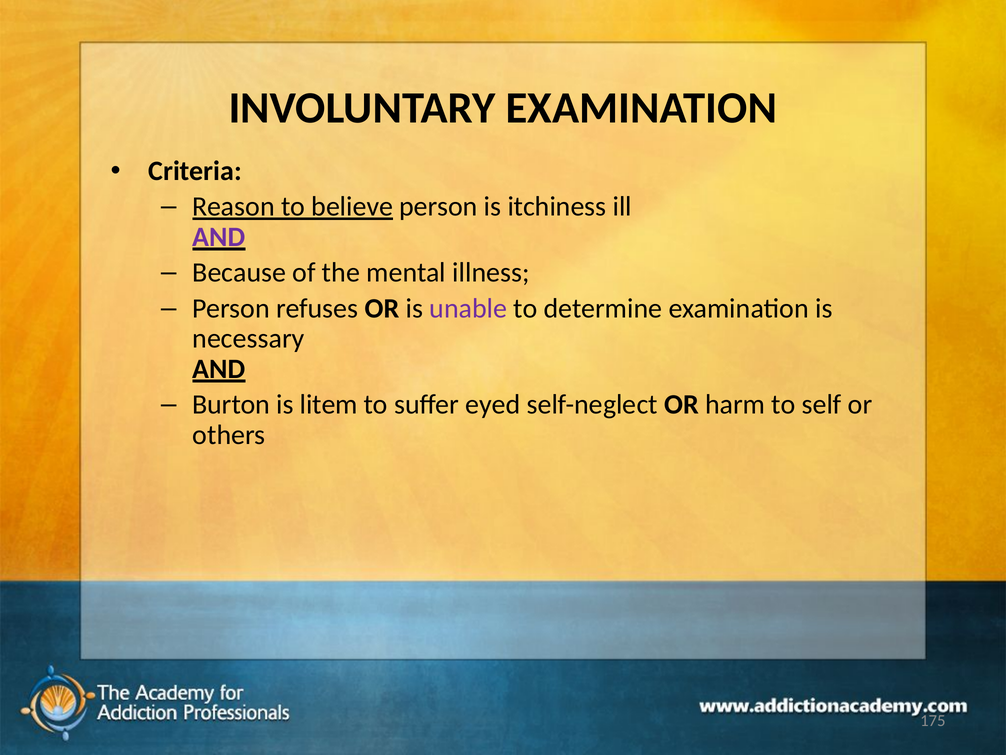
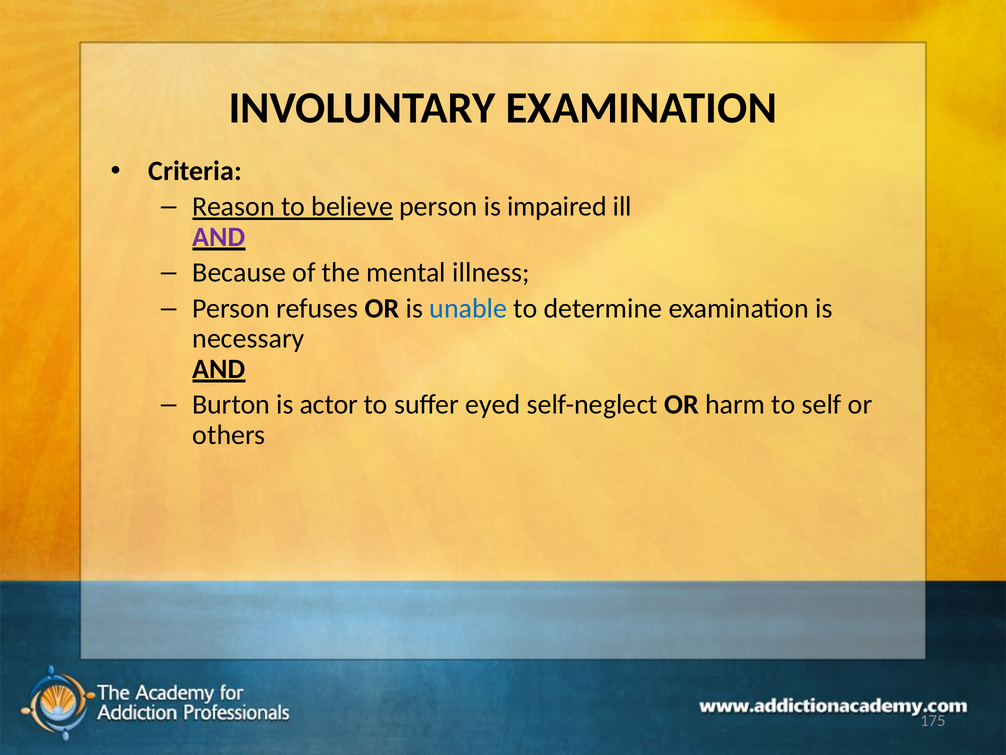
itchiness: itchiness -> impaired (557, 207)
unable colour: purple -> blue (468, 308)
litem: litem -> actor (329, 404)
